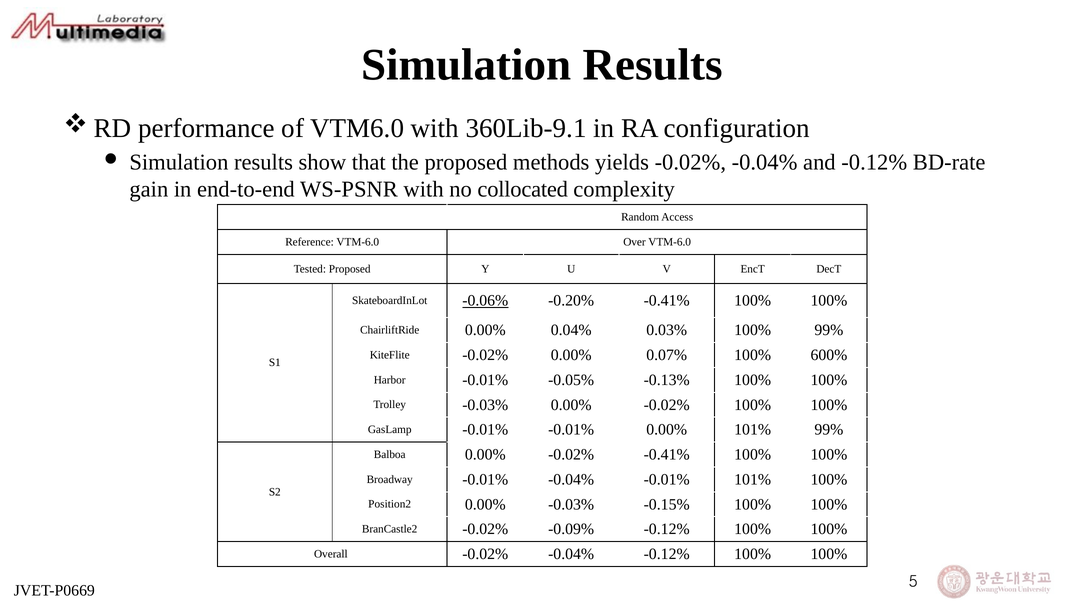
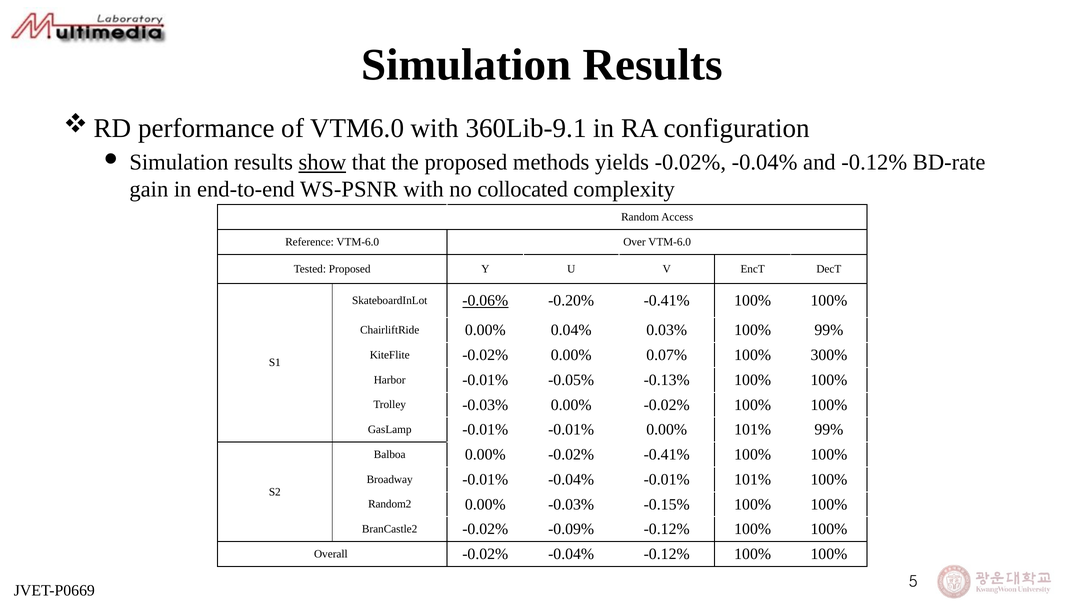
show underline: none -> present (322, 162)
600%: 600% -> 300% (829, 355)
Position2: Position2 -> Random2 (390, 504)
